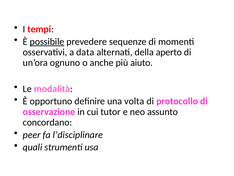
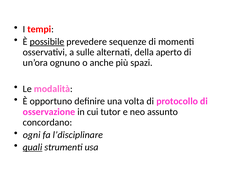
data: data -> sulle (85, 52)
aiuto: aiuto -> spazi (142, 63)
peer: peer -> ogni (32, 134)
quali underline: none -> present (33, 147)
